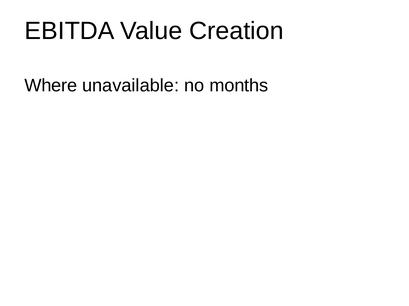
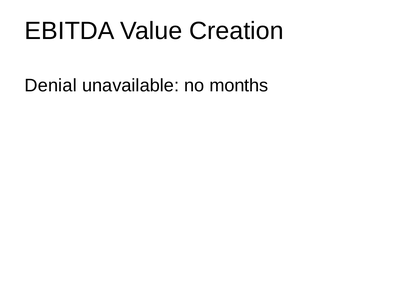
Where: Where -> Denial (51, 86)
